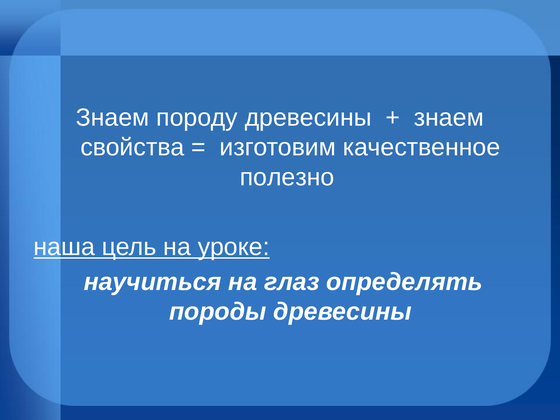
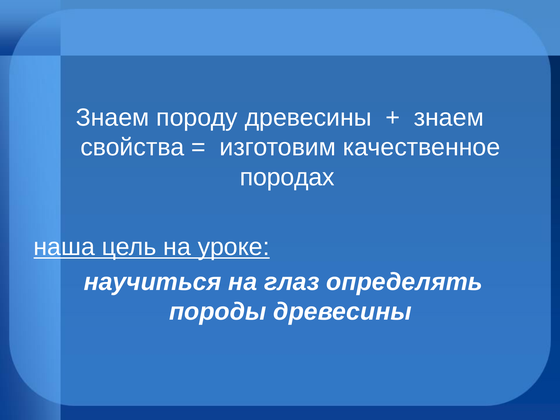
полезно: полезно -> породах (287, 177)
